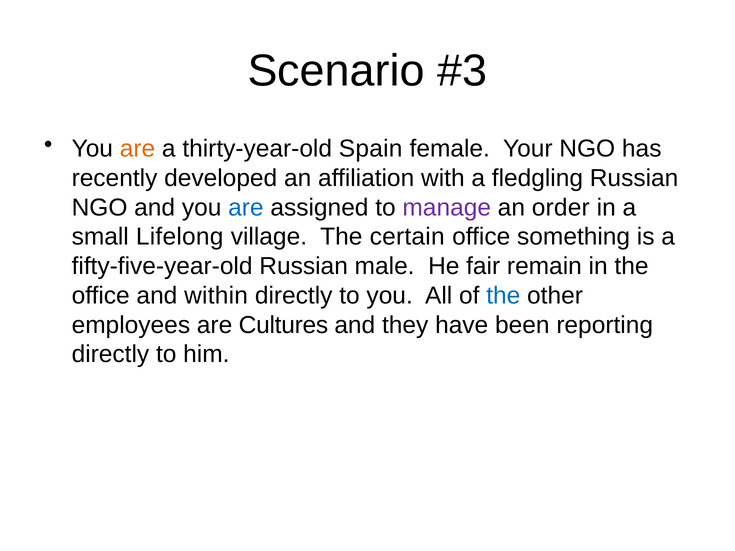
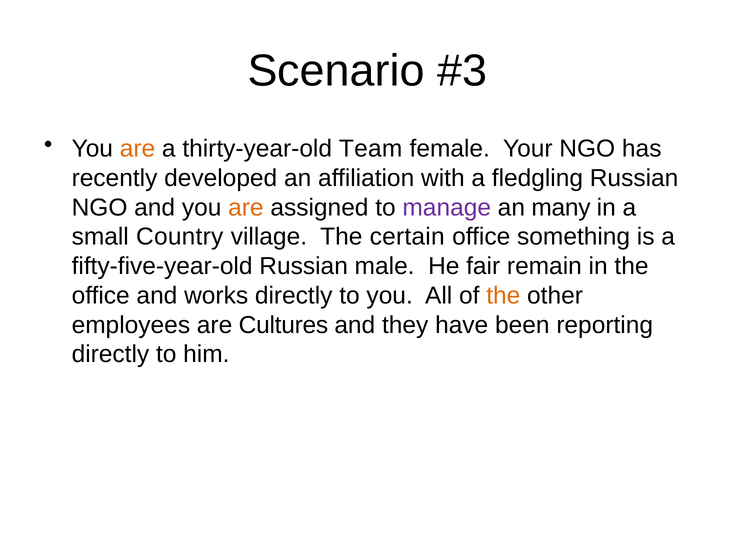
Spain: Spain -> Team (371, 149)
are colour: blue -> orange (246, 208)
order: order -> many (561, 208)
Lifelong: Lifelong -> Country (180, 237)
within: within -> works (216, 296)
the colour: blue -> orange (503, 296)
